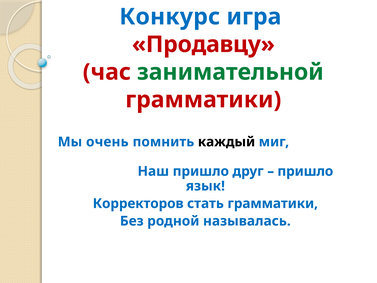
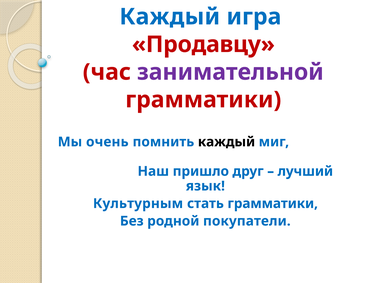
Конкурс: Конкурс -> Каждый (170, 17)
занимательной colour: green -> purple (230, 72)
пришло: пришло -> лучший (305, 171)
Корректоров: Корректоров -> Культурным (138, 203)
называлась: называлась -> покупатели (247, 221)
